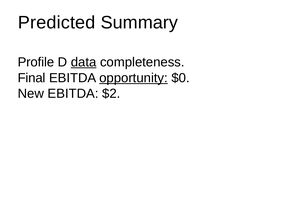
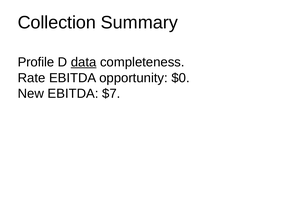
Predicted: Predicted -> Collection (57, 22)
Final: Final -> Rate (31, 78)
opportunity underline: present -> none (134, 78)
$2: $2 -> $7 (111, 93)
